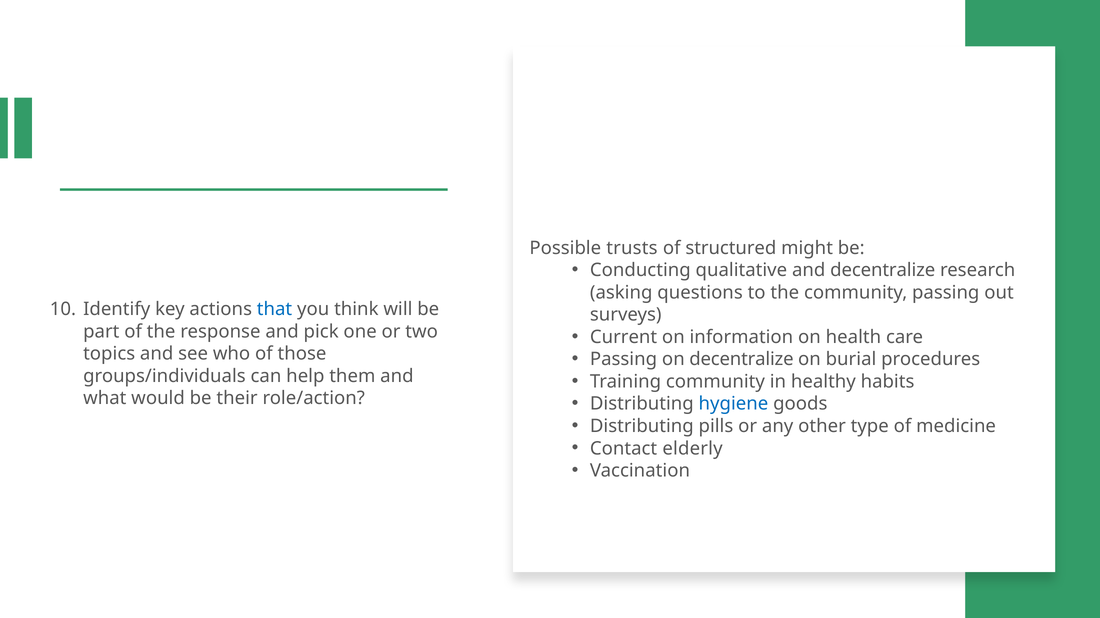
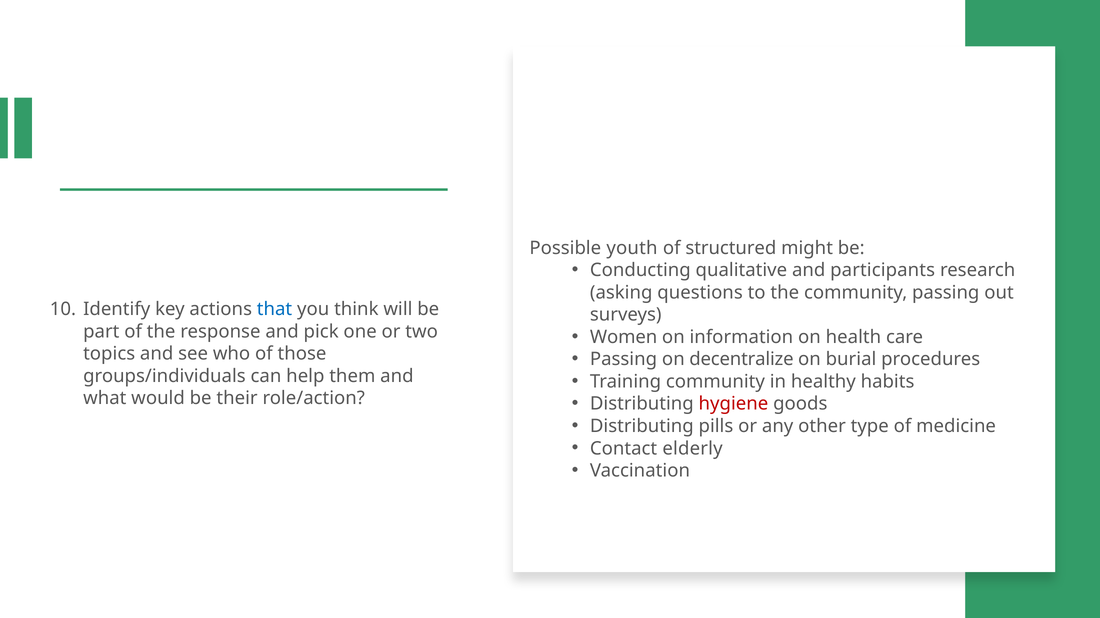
trusts: trusts -> youth (632, 248)
and decentralize: decentralize -> participants (883, 270)
Current: Current -> Women (624, 337)
hygiene colour: blue -> red (733, 404)
